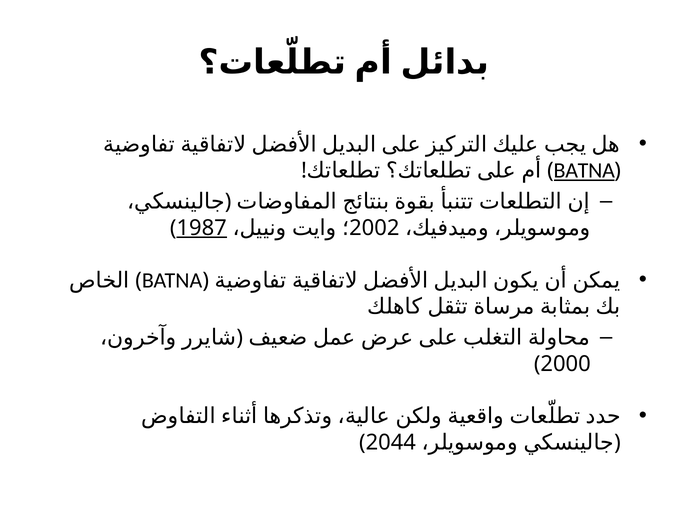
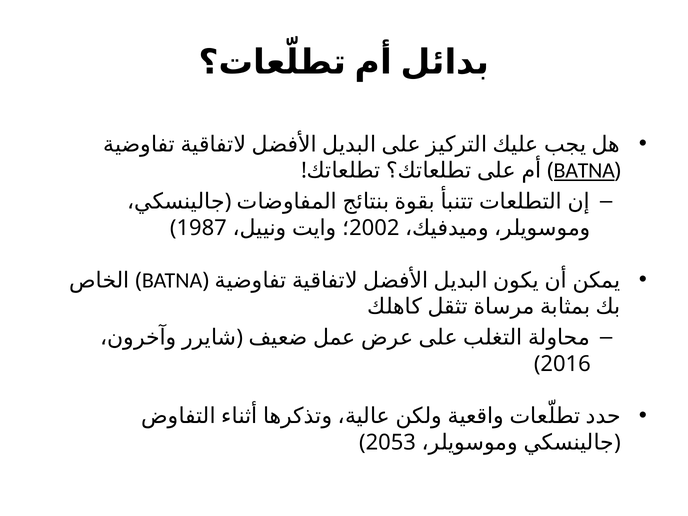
1987 underline: present -> none (202, 228)
2000: 2000 -> 2016 (566, 364)
2044: 2044 -> 2053 (391, 443)
